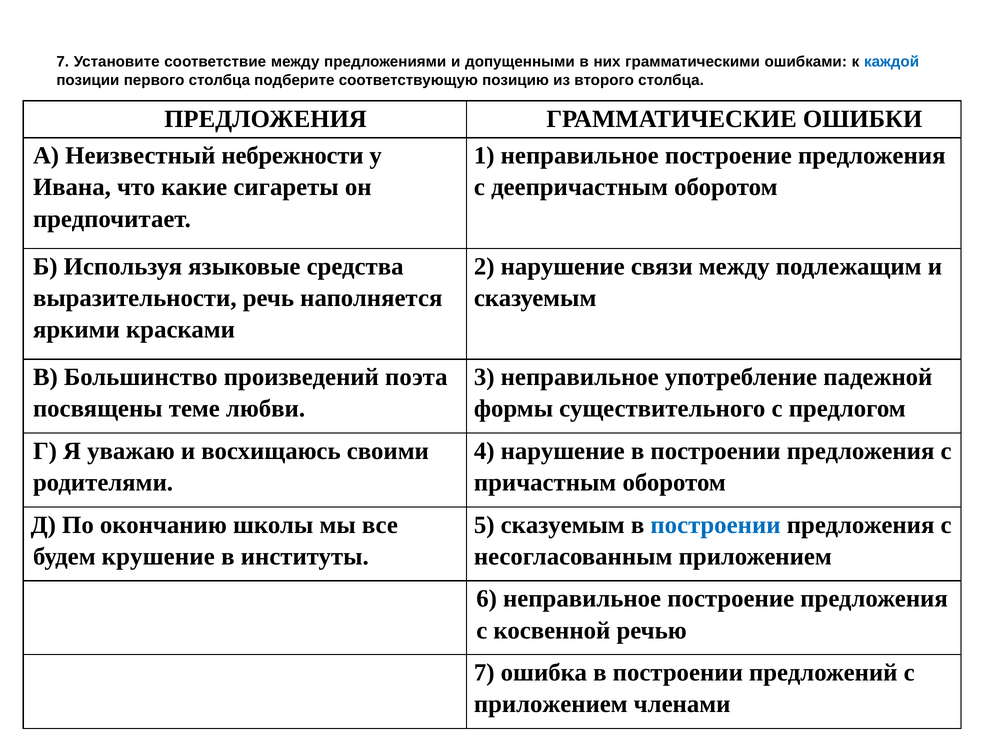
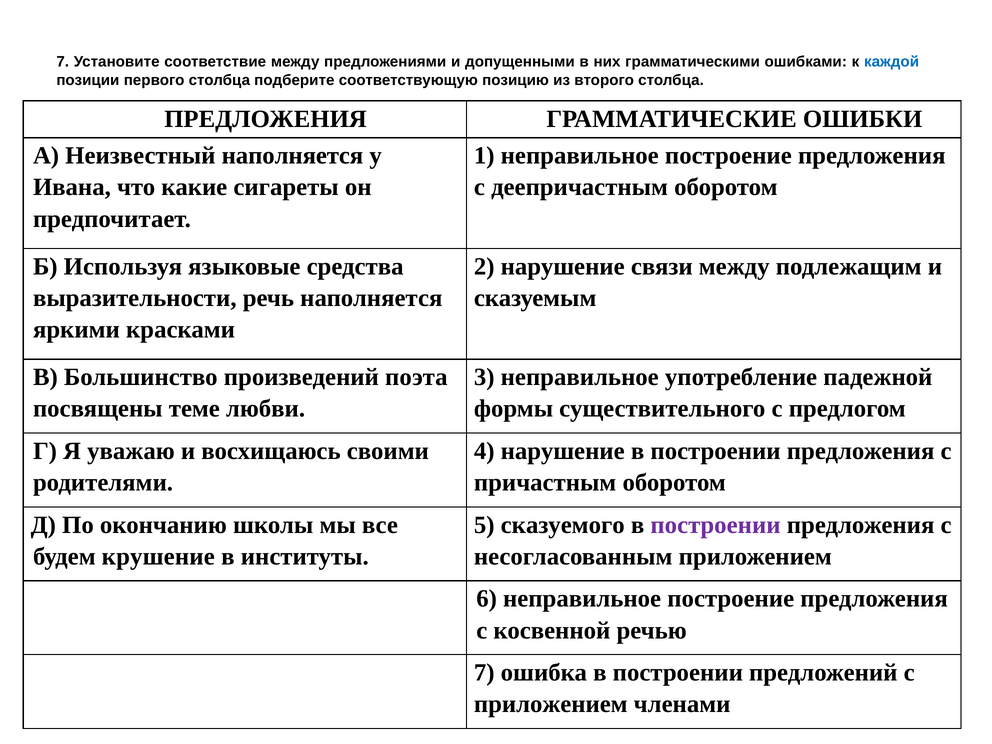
Неизвестный небрежности: небрежности -> наполняется (292, 156)
5 сказуемым: сказуемым -> сказуемого (563, 525)
построении colour: blue -> purple (716, 525)
